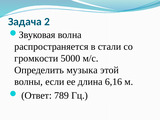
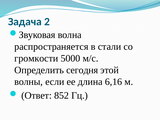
музыка: музыка -> сегодня (82, 70)
789: 789 -> 852 (61, 95)
